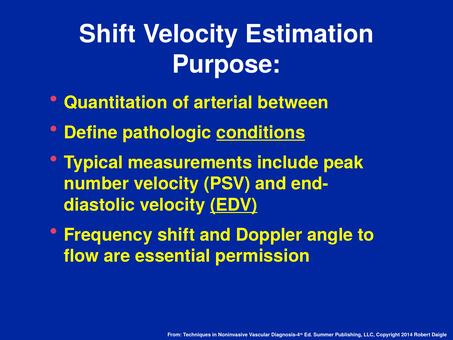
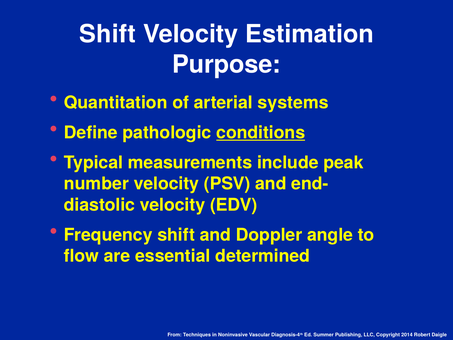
between: between -> systems (293, 102)
EDV underline: present -> none (234, 205)
permission: permission -> determined (263, 256)
